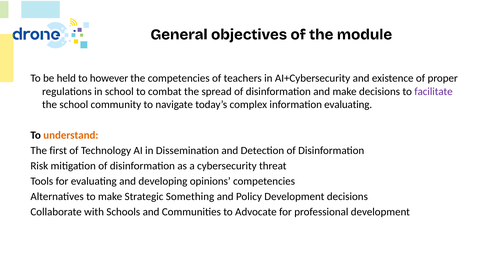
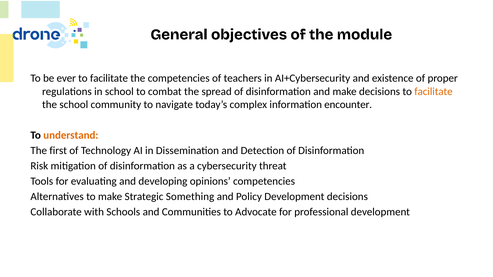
held: held -> ever (66, 78)
however: however -> facilitate (109, 78)
facilitate colour: purple -> orange (433, 92)
information evaluating: evaluating -> encounter (348, 105)
